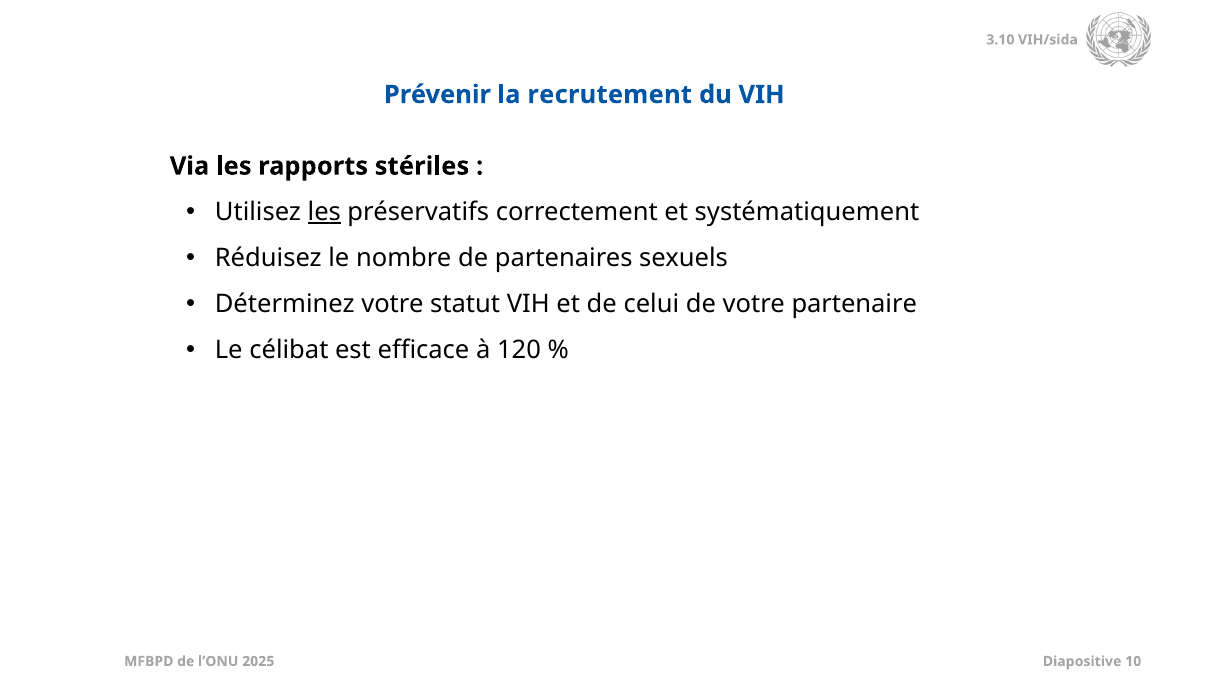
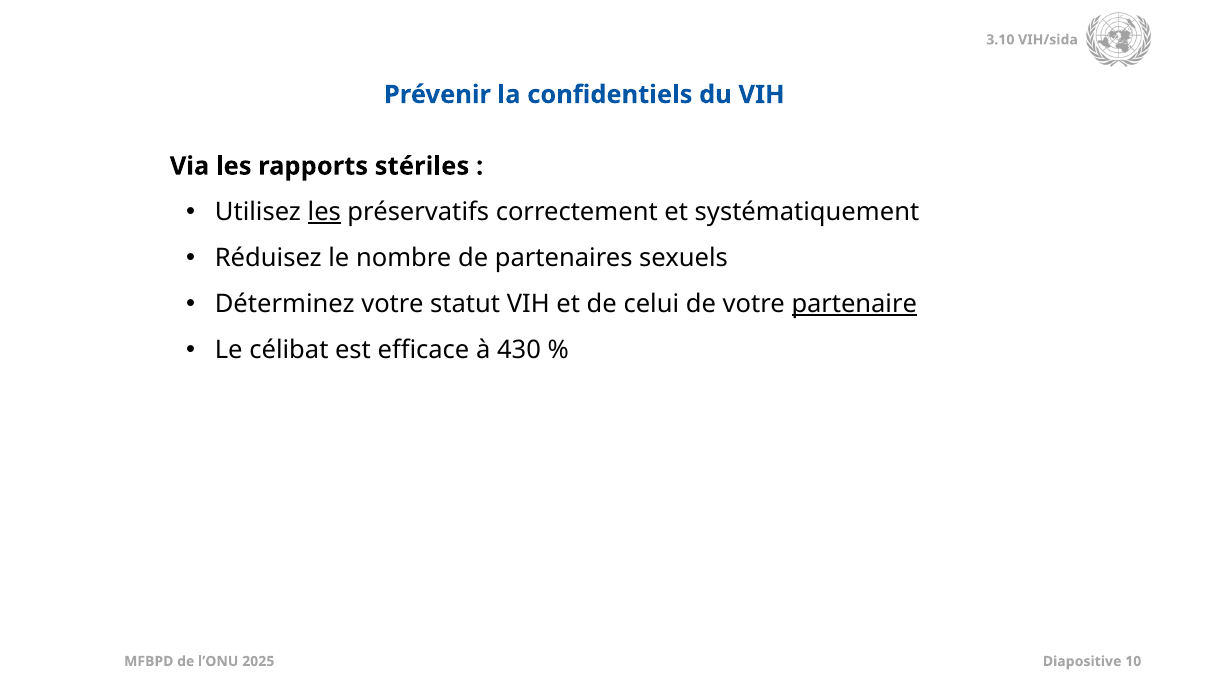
recrutement: recrutement -> confidentiels (610, 95)
partenaire underline: none -> present (854, 304)
120: 120 -> 430 (519, 350)
